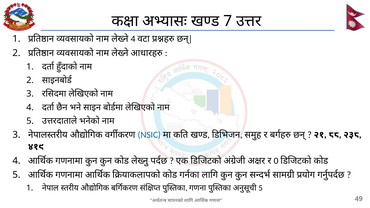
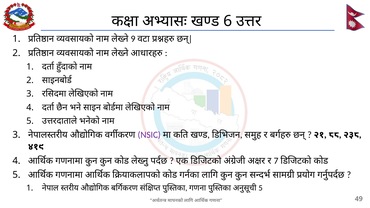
7: 7 -> 6 (228, 21)
4: 4 -> 9 (133, 39)
NSIC colour: blue -> purple (149, 135)
0: 0 -> 7 (276, 161)
